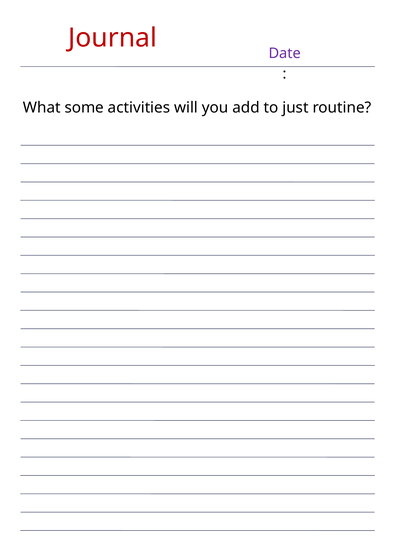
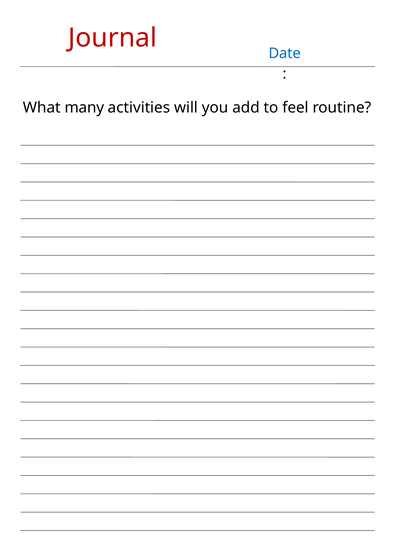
Date colour: purple -> blue (285, 53)
some: some -> many (84, 107)
just: just -> feel (295, 107)
